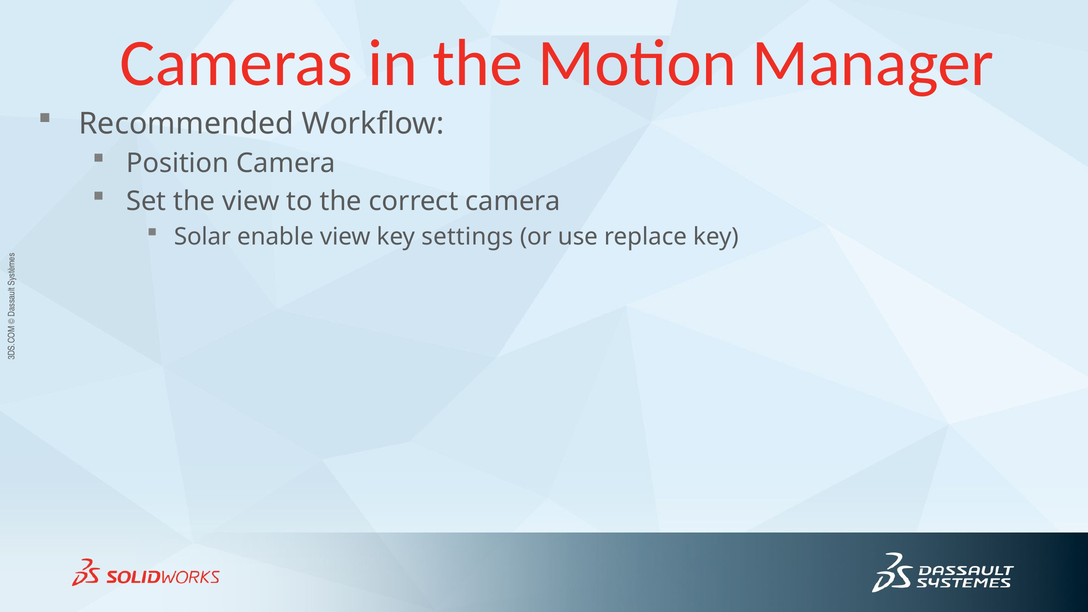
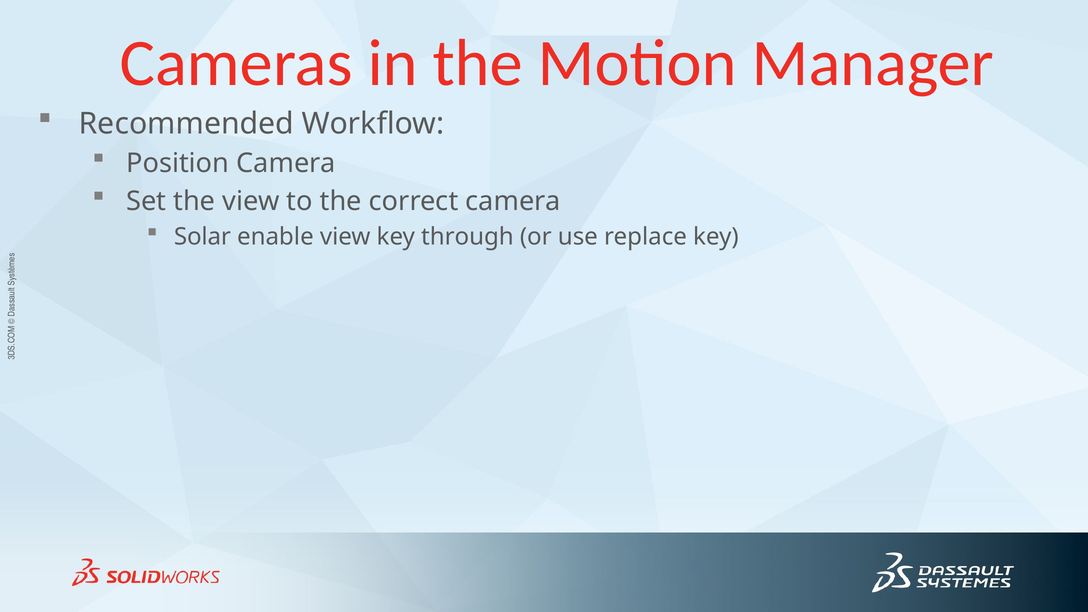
settings: settings -> through (467, 237)
